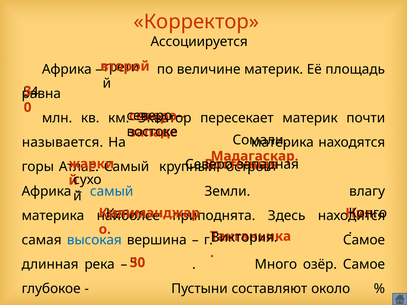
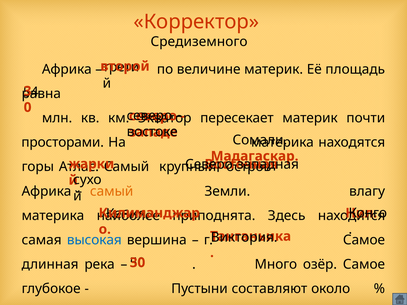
Ассоциируется: Ассоциируется -> Средиземного (199, 42)
называется: называется -> просторами (63, 143)
самый colour: blue -> orange (112, 191)
